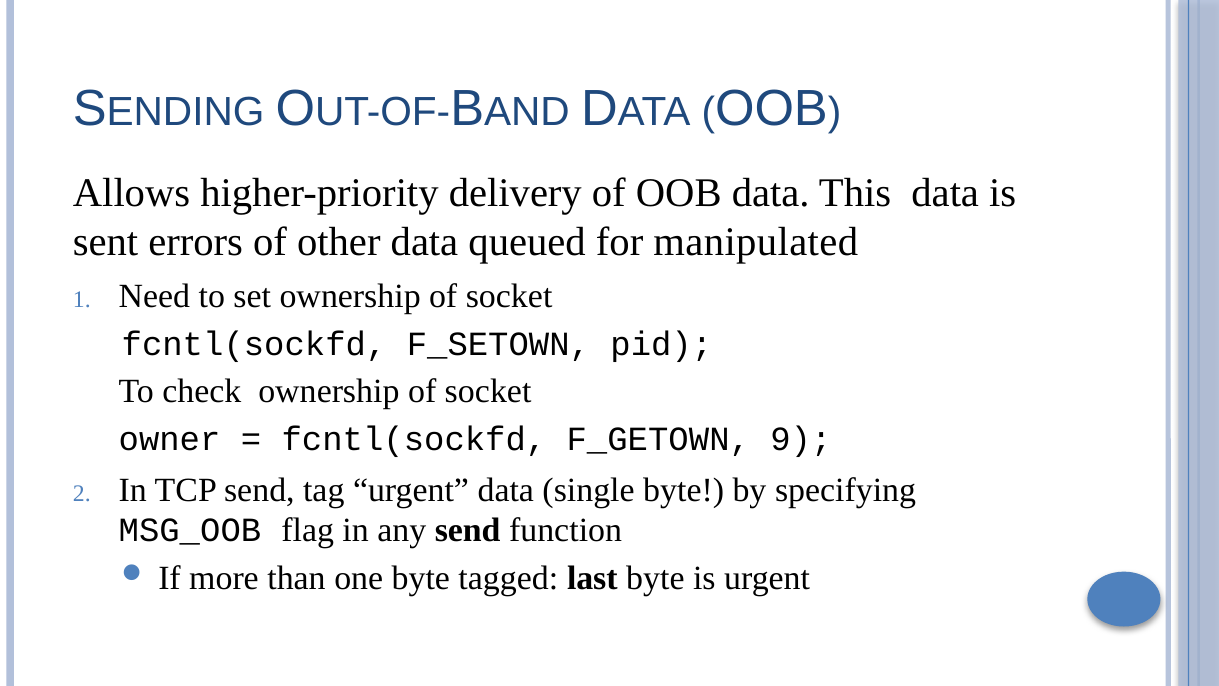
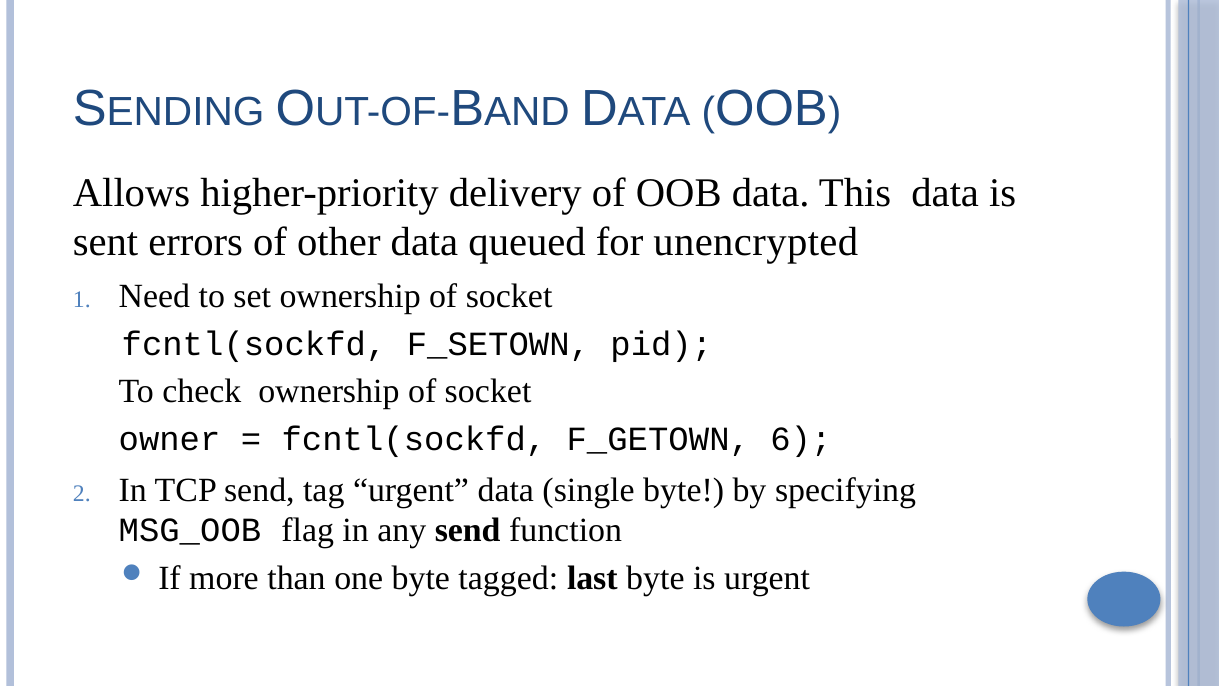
manipulated: manipulated -> unencrypted (756, 242)
9: 9 -> 6 (801, 439)
